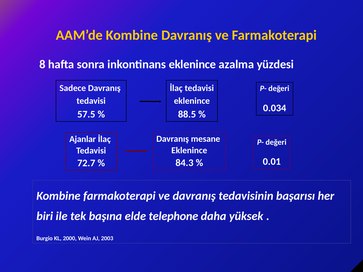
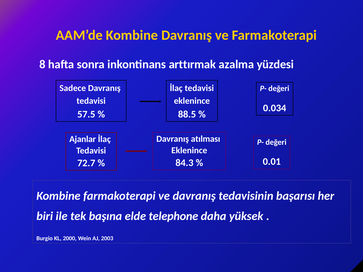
inkontinans eklenince: eklenince -> arttırmak (192, 64)
mesane: mesane -> atılması (206, 139)
